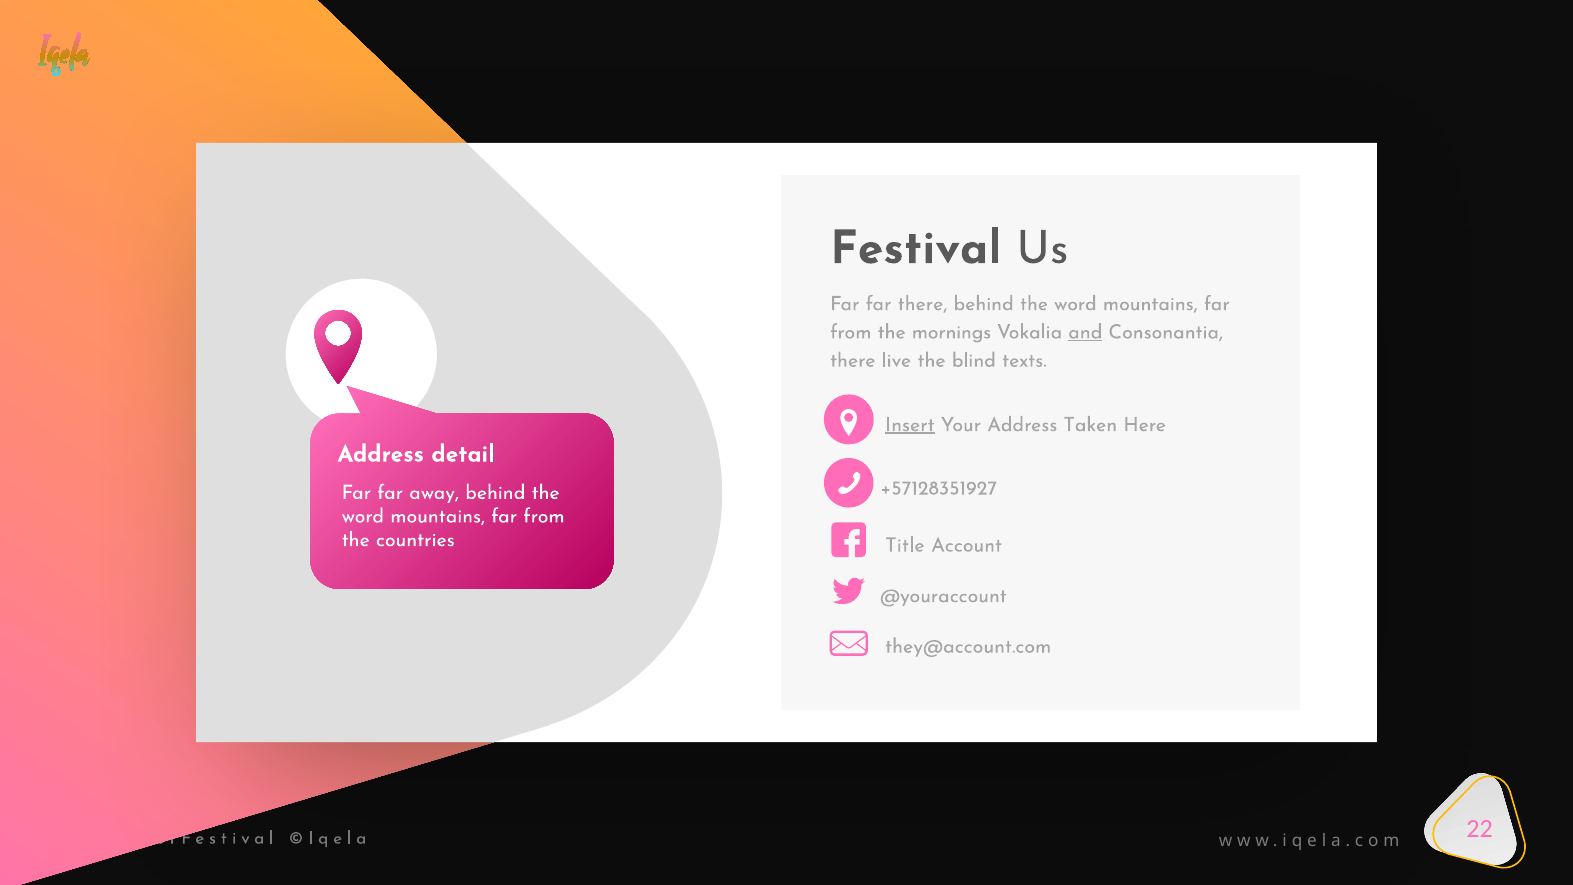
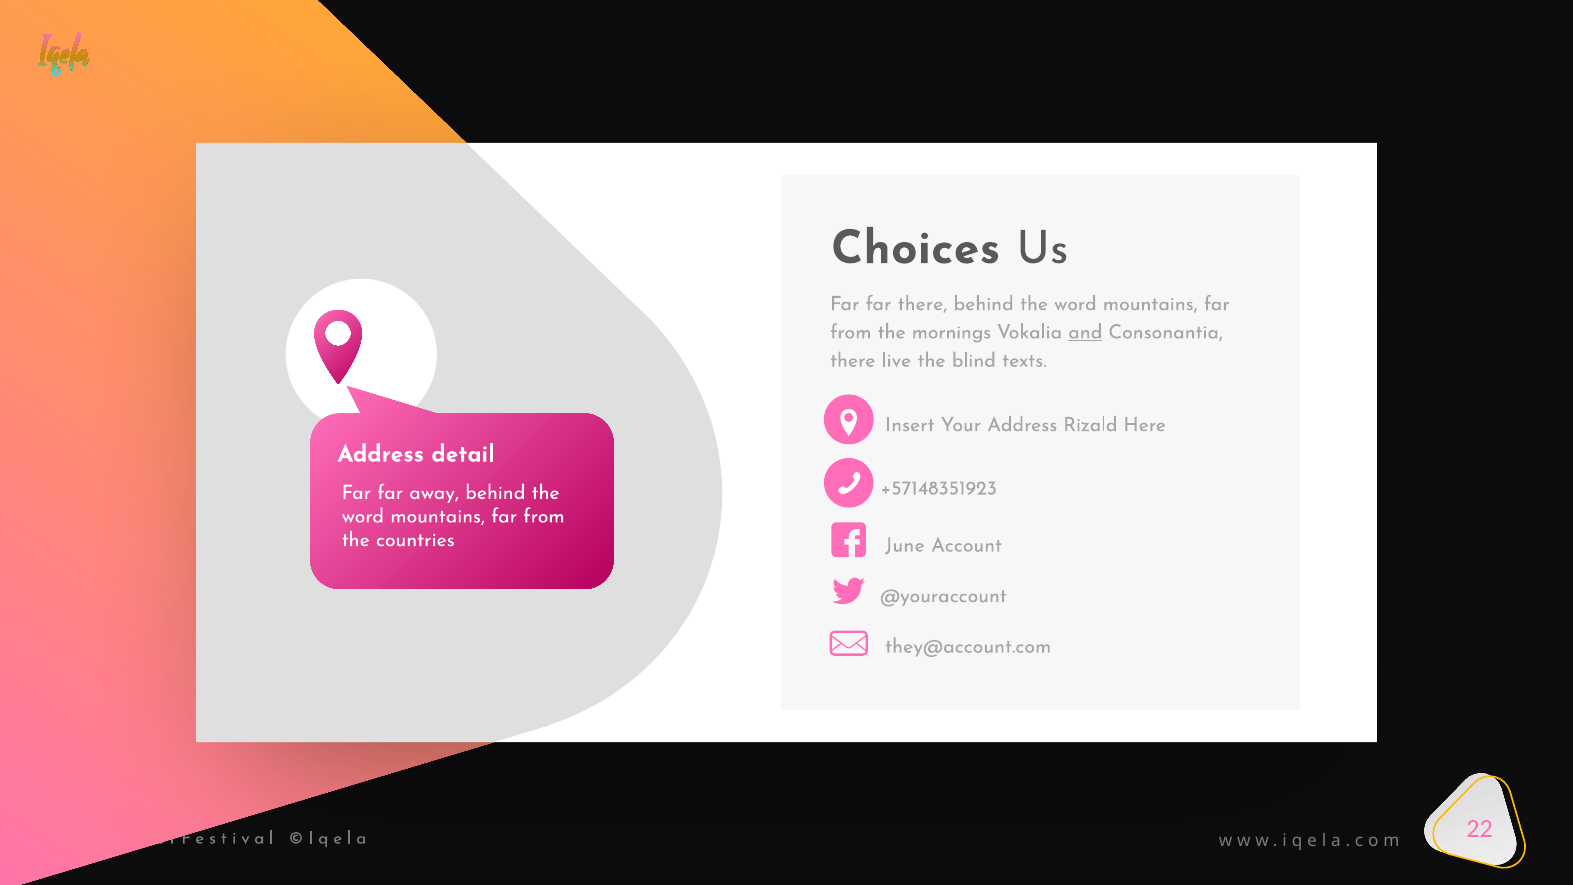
Festival: Festival -> Choices (916, 248)
Insert underline: present -> none (910, 425)
Taken: Taken -> Rizald (1090, 425)
+57128351927: +57128351927 -> +57148351923 (939, 488)
Title: Title -> June (905, 545)
